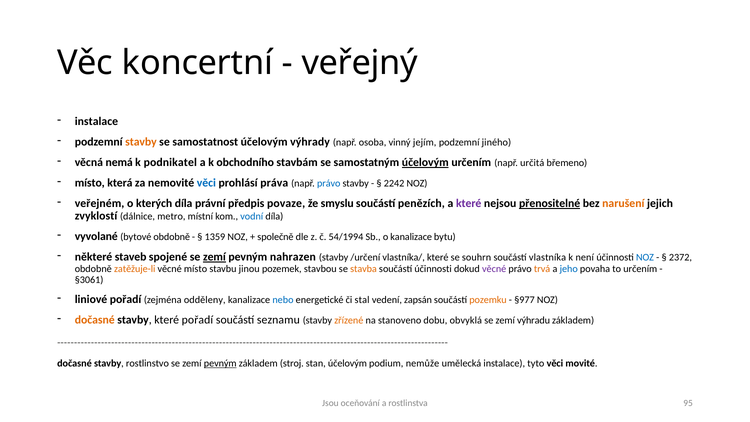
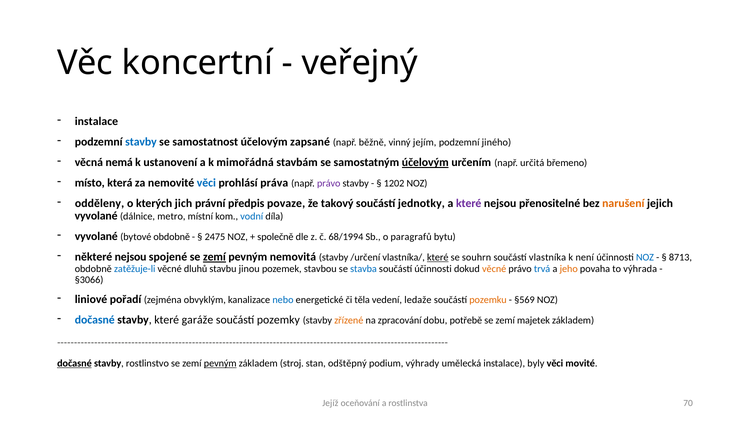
stavby colour: orange -> blue (141, 142)
výhrady: výhrady -> zapsané (310, 142)
osoba: osoba -> běžně (373, 142)
podnikatel: podnikatel -> ustanovení (170, 162)
obchodního: obchodního -> mimořádná (245, 162)
právo colour: blue -> purple (329, 183)
2242: 2242 -> 1202 (394, 183)
veřejném: veřejném -> odděleny (100, 203)
kterých díla: díla -> jich (184, 203)
smyslu: smyslu -> takový (337, 203)
penězích: penězích -> jednotky (421, 203)
přenositelné underline: present -> none (550, 203)
zvyklostí: zvyklostí -> vyvolané (96, 216)
1359: 1359 -> 2475 (215, 237)
54/1994: 54/1994 -> 68/1994 (346, 237)
o kanalizace: kanalizace -> paragrafů (411, 237)
některé staveb: staveb -> nejsou (131, 257)
nahrazen: nahrazen -> nemovitá (293, 257)
které underline: none -> present (438, 257)
2372: 2372 -> 8713 (680, 257)
zatěžuje-li colour: orange -> blue (135, 269)
věcné místo: místo -> dluhů (196, 269)
stavba colour: orange -> blue (364, 269)
věcné colour: purple -> orange (494, 269)
trvá colour: orange -> blue (542, 269)
jeho colour: blue -> orange (569, 269)
to určením: určením -> výhrada (640, 269)
§3061: §3061 -> §3066 (89, 280)
odděleny: odděleny -> obvyklým (205, 300)
stal: stal -> těla (362, 300)
zapsán: zapsán -> ledaže (418, 300)
§977: §977 -> §569 (524, 300)
dočasné colour: orange -> blue (95, 320)
které pořadí: pořadí -> garáže (197, 320)
seznamu: seznamu -> pozemky (278, 320)
stanoveno: stanoveno -> zpracování (400, 320)
obvyklá: obvyklá -> potřebě (466, 320)
výhradu: výhradu -> majetek (534, 320)
dočasné underline: none -> present (74, 363)
stan účelovým: účelovým -> odštěpný (347, 363)
nemůže: nemůže -> výhrady (422, 363)
tyto: tyto -> byly (536, 363)
Jsou: Jsou -> Jejíž (330, 403)
95: 95 -> 70 (688, 403)
